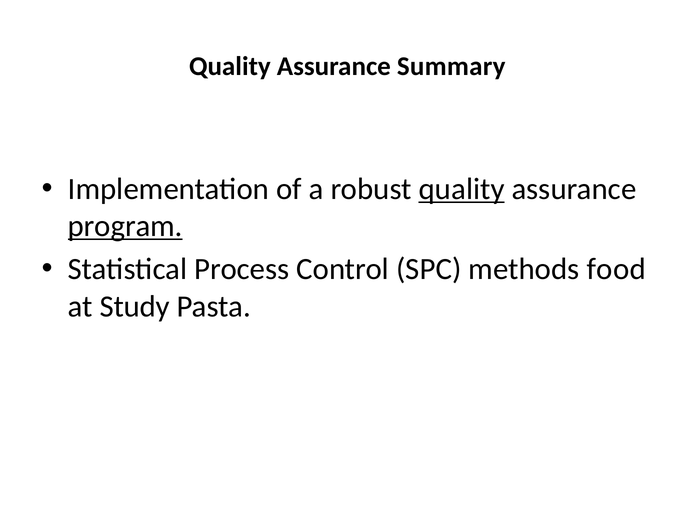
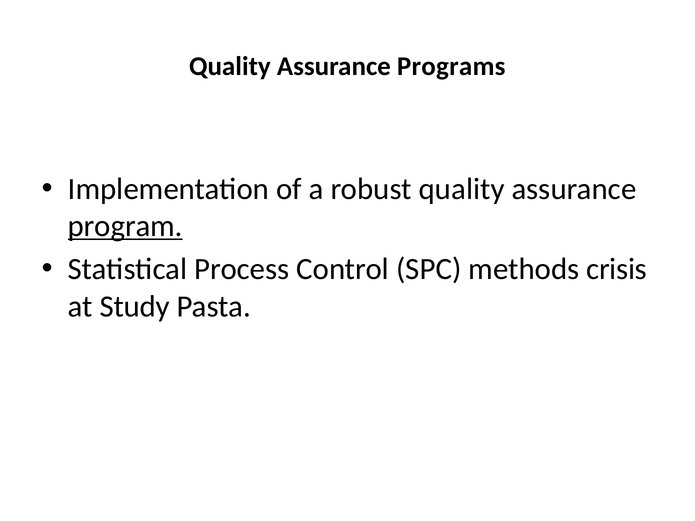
Summary: Summary -> Programs (451, 66)
quality underline: present -> none (462, 189)
food: food -> crisis (617, 269)
